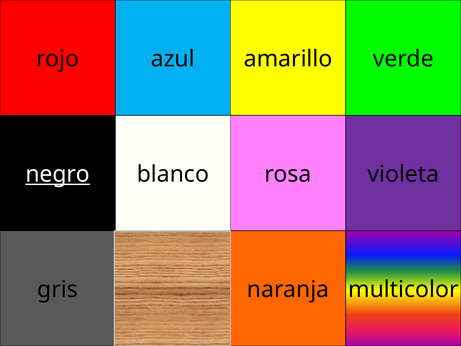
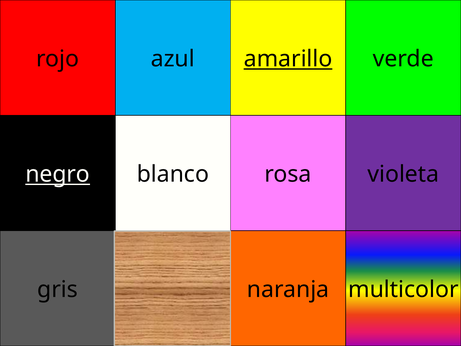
amarillo underline: none -> present (288, 59)
